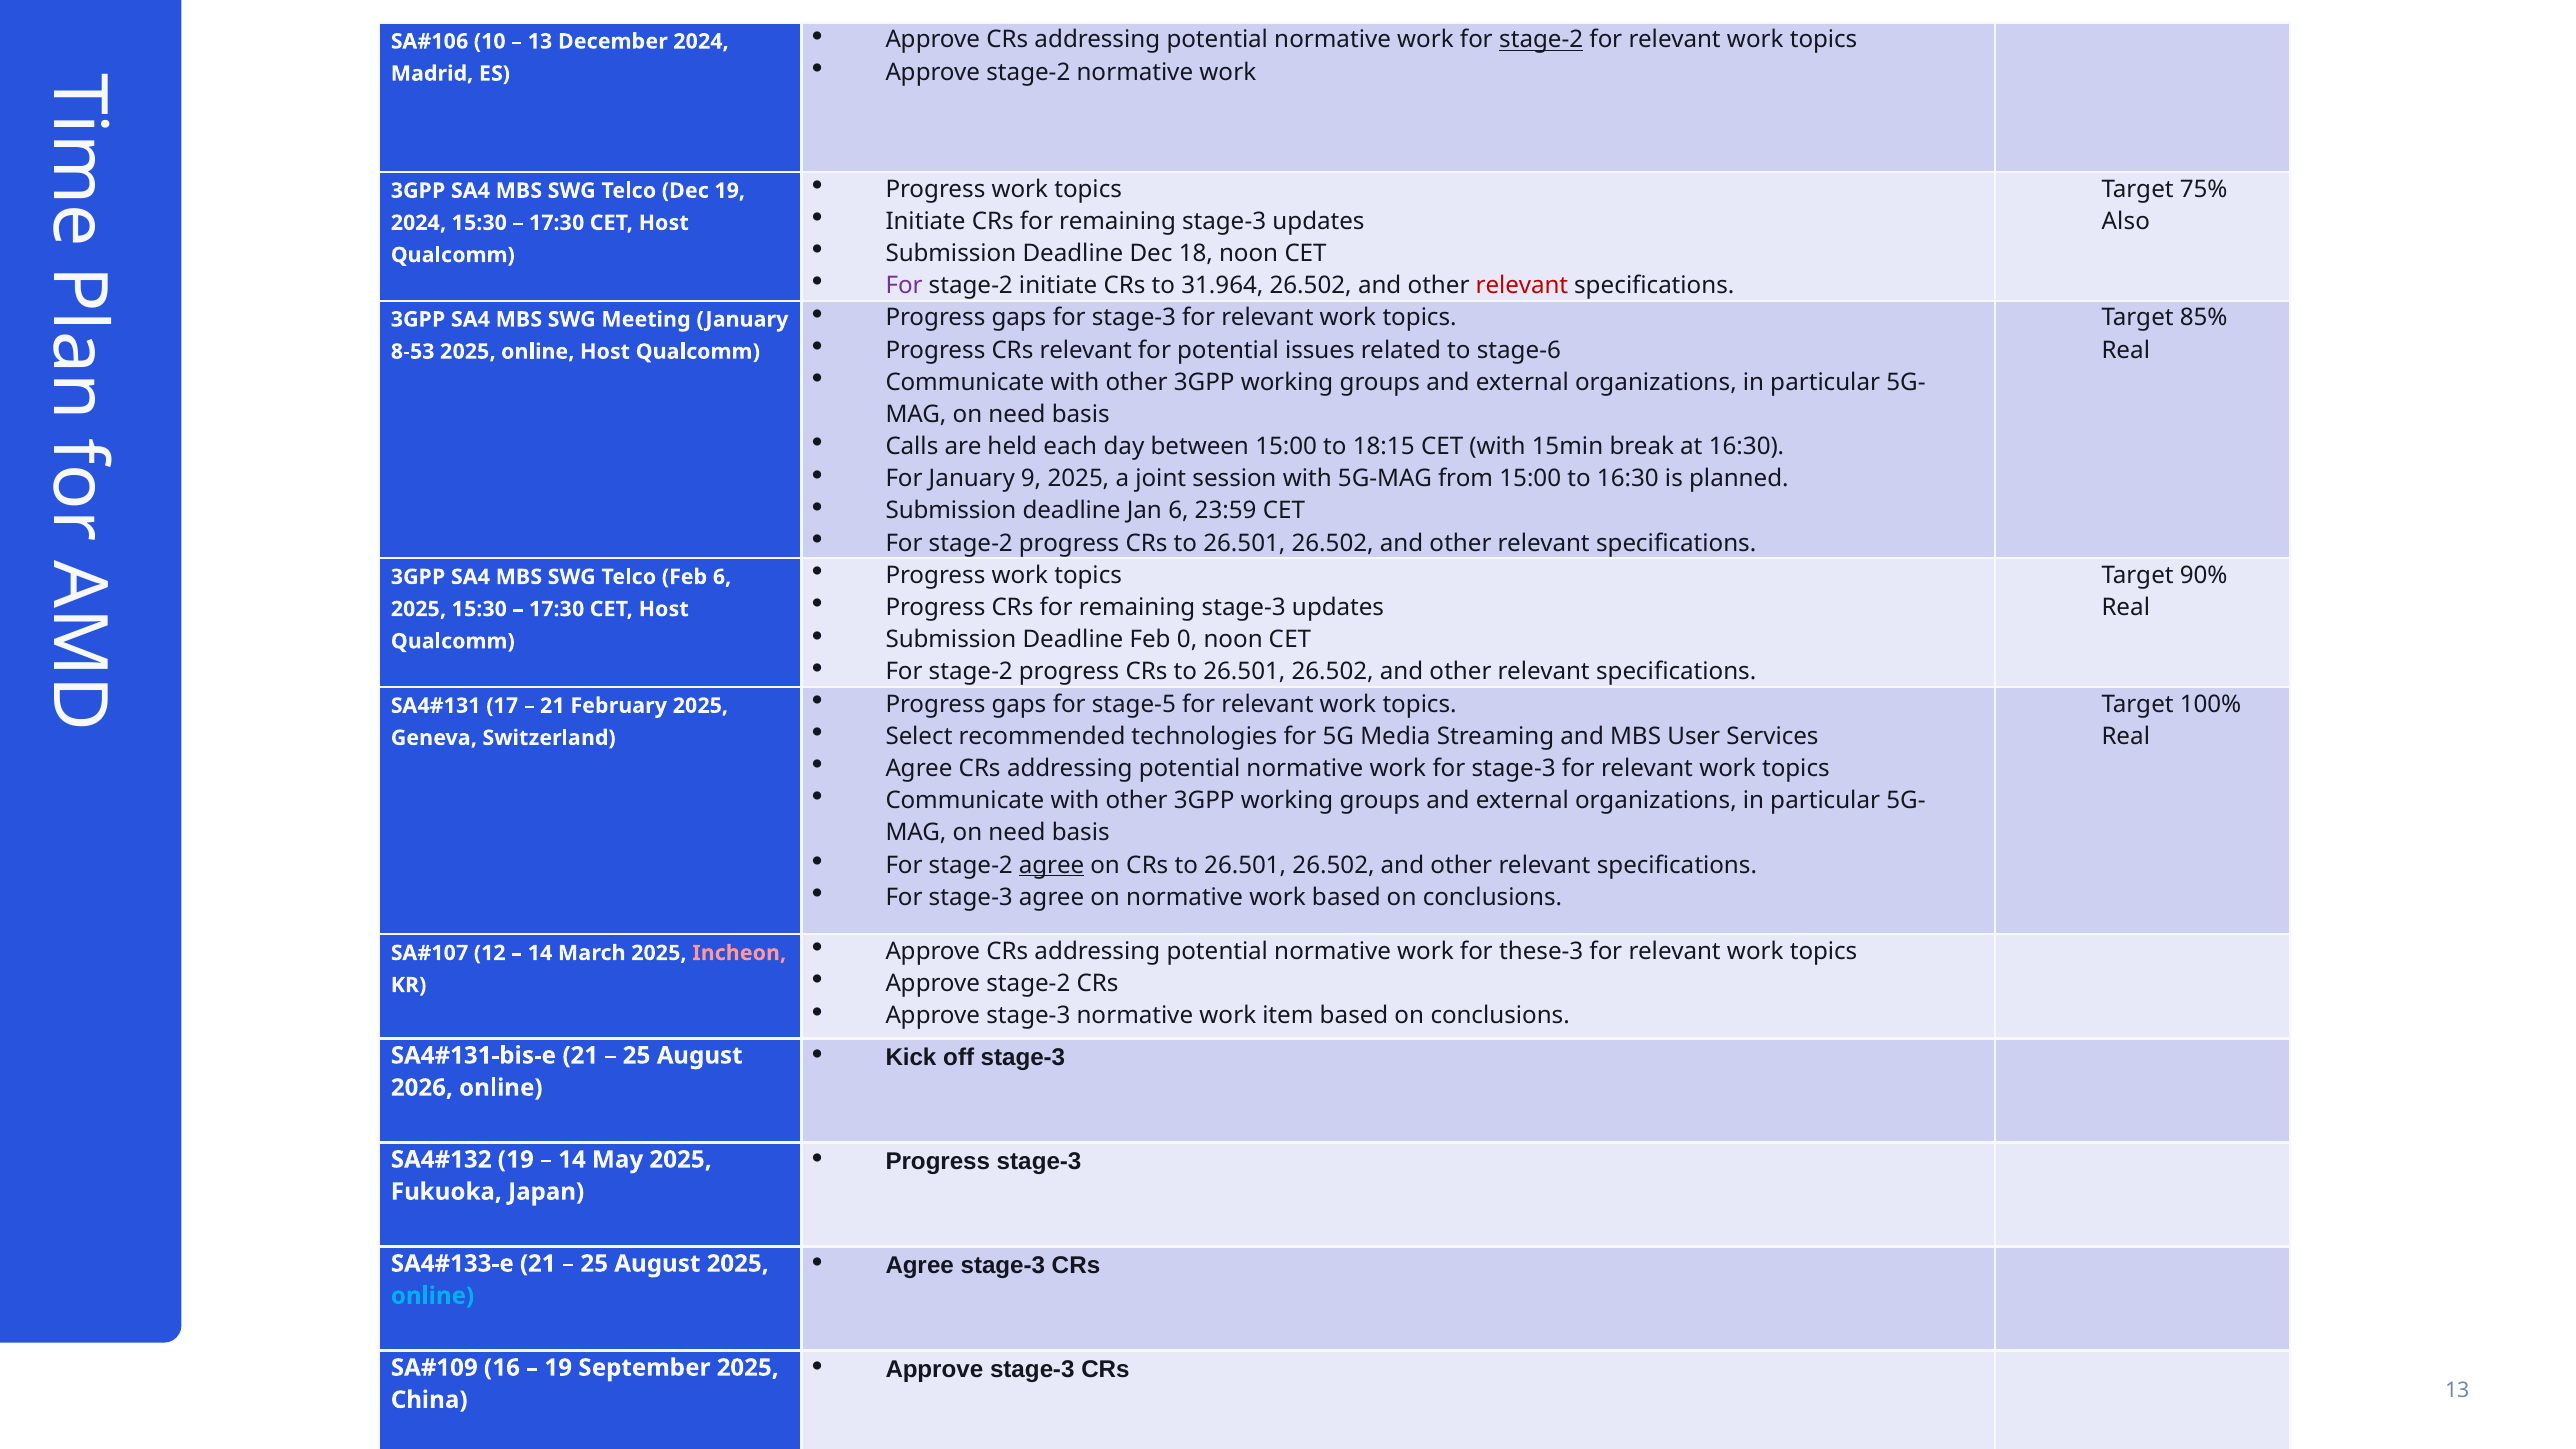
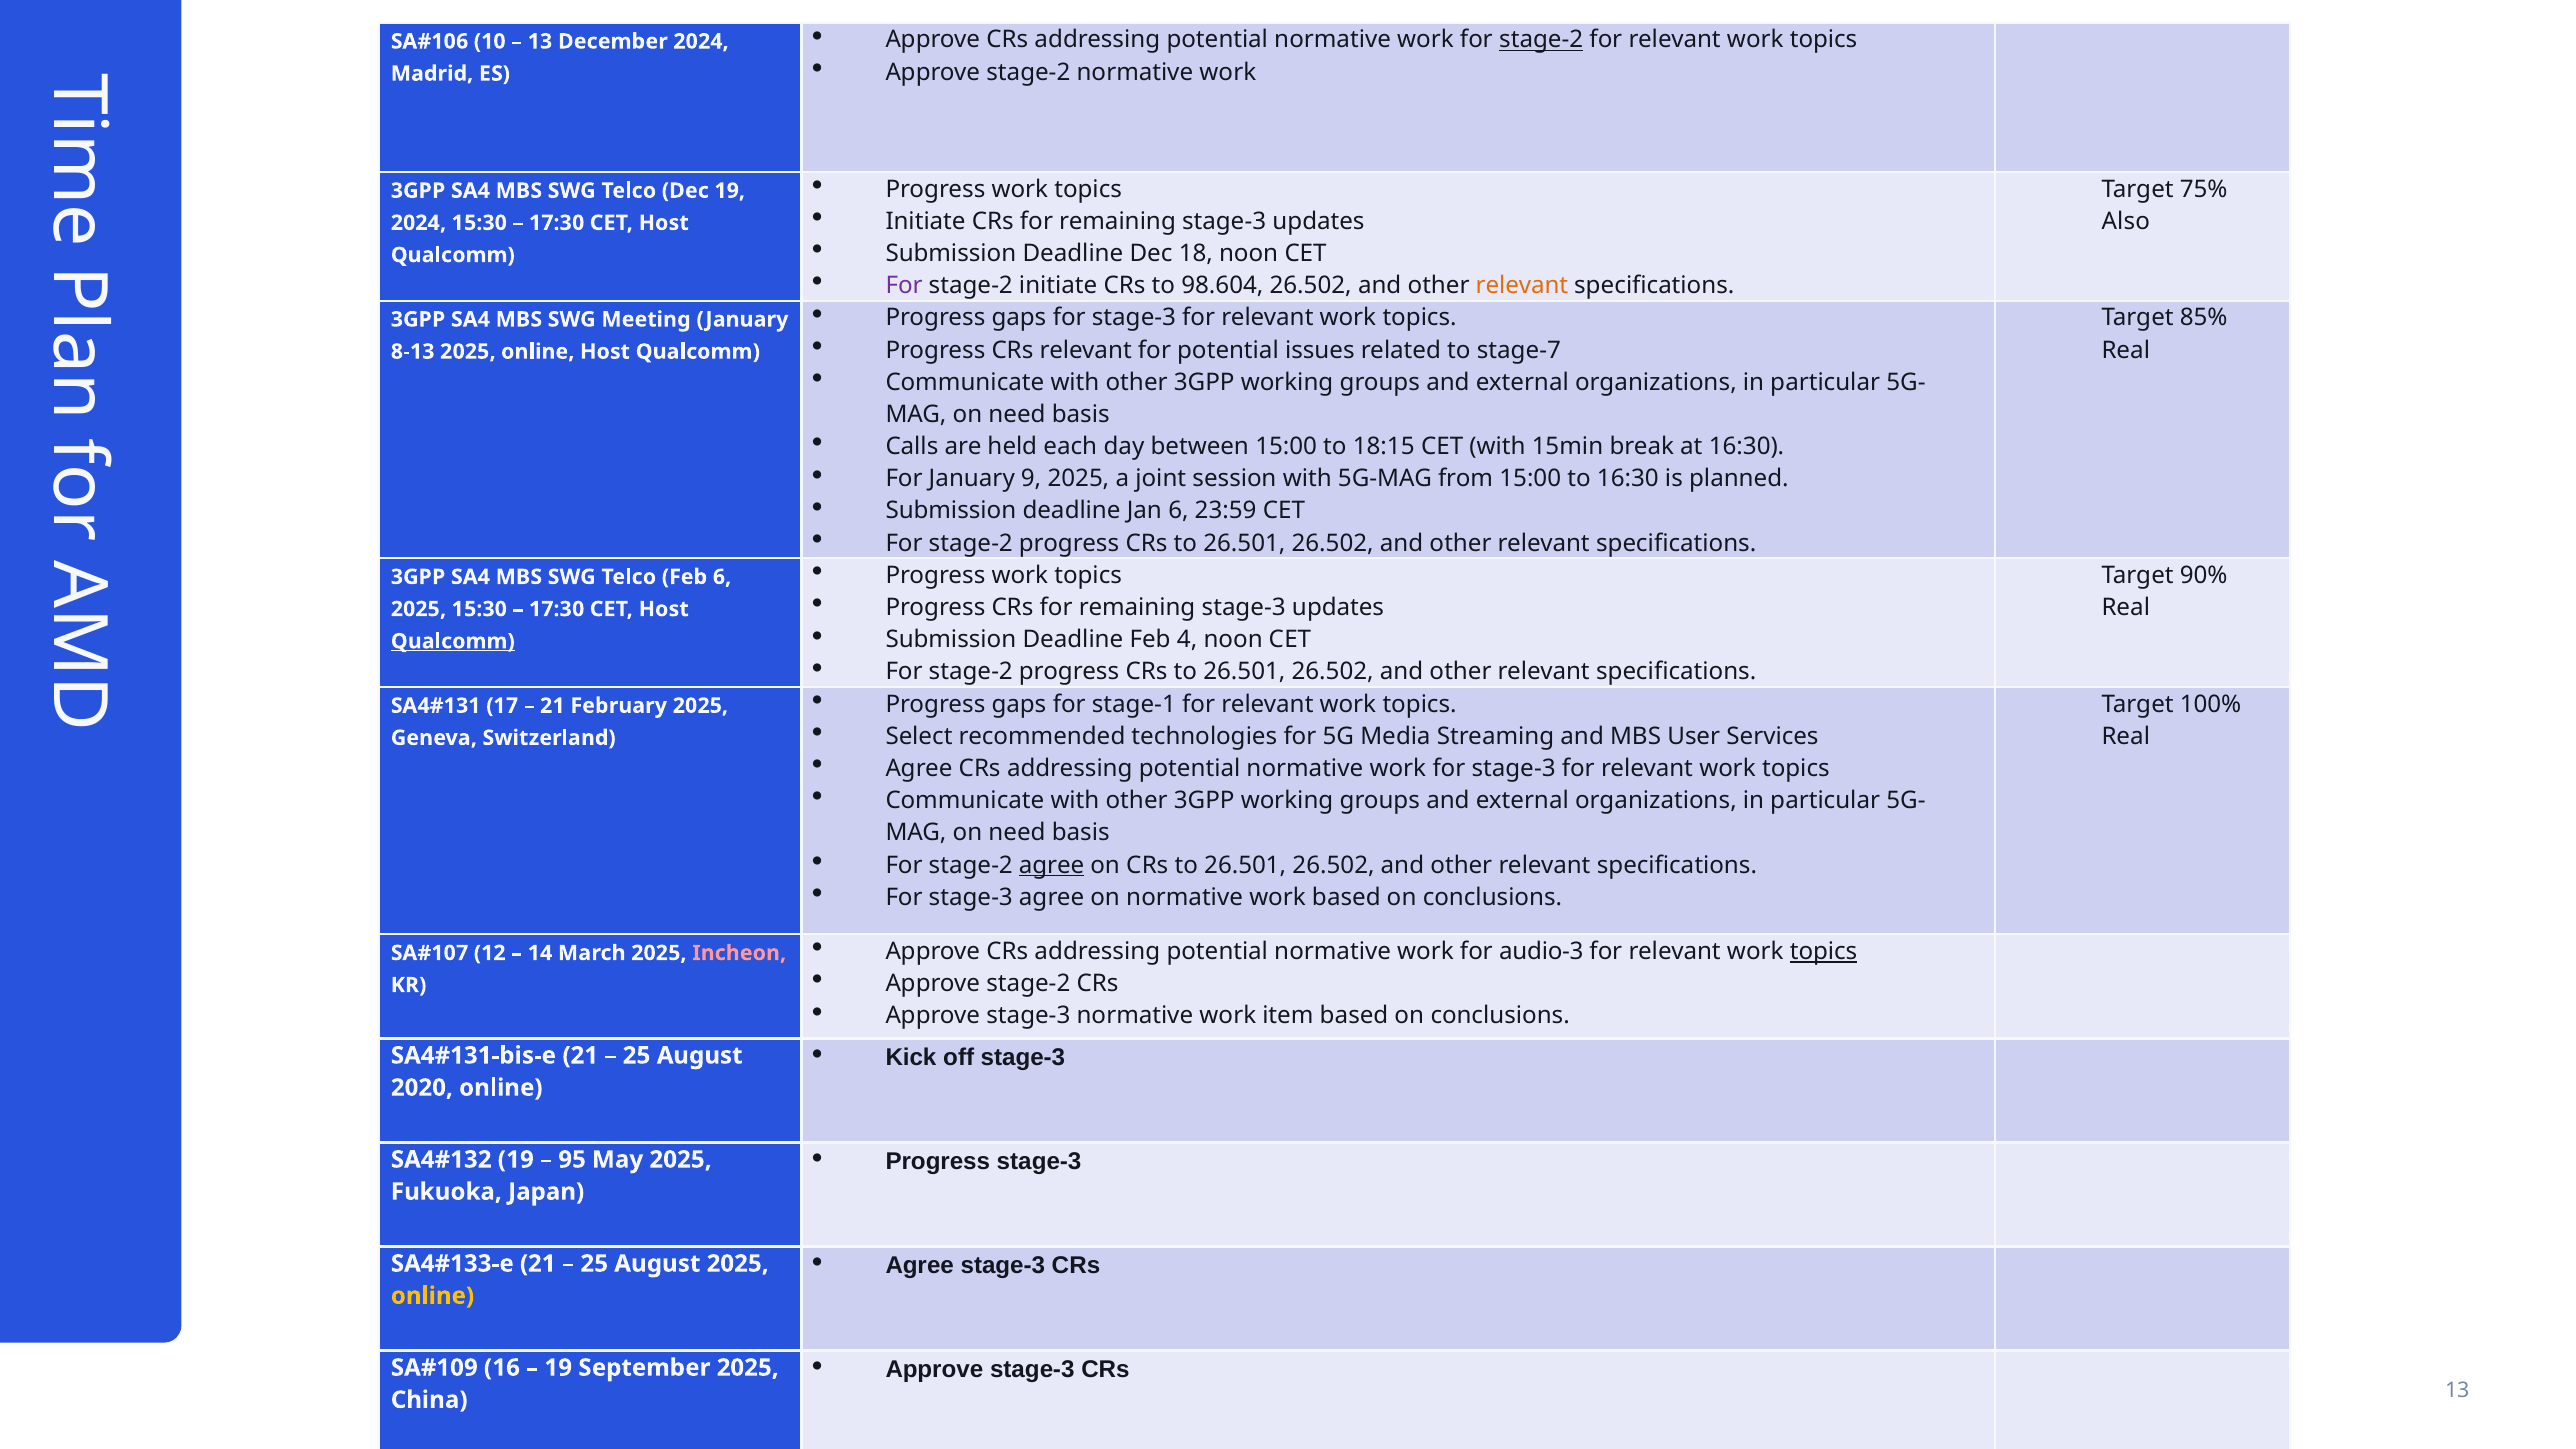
31.964: 31.964 -> 98.604 (1222, 286)
relevant colour: red -> orange (1522, 286)
stage-6: stage-6 -> stage-7 (1519, 350)
8-53: 8-53 -> 8-13 (413, 352)
0: 0 -> 4 (1187, 640)
Qualcomm underline: none -> present (453, 641)
stage-5: stage-5 -> stage-1 (1134, 704)
these-3: these-3 -> audio-3 (1541, 951)
topics underline: none -> present (1824, 951)
2026: 2026 -> 2020 (422, 1088)
14: 14 -> 95 (572, 1160)
online colour: light blue -> yellow (432, 1296)
